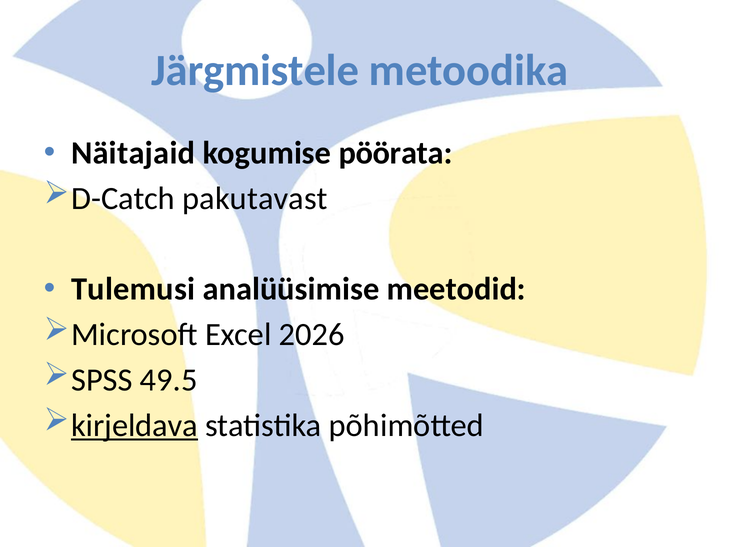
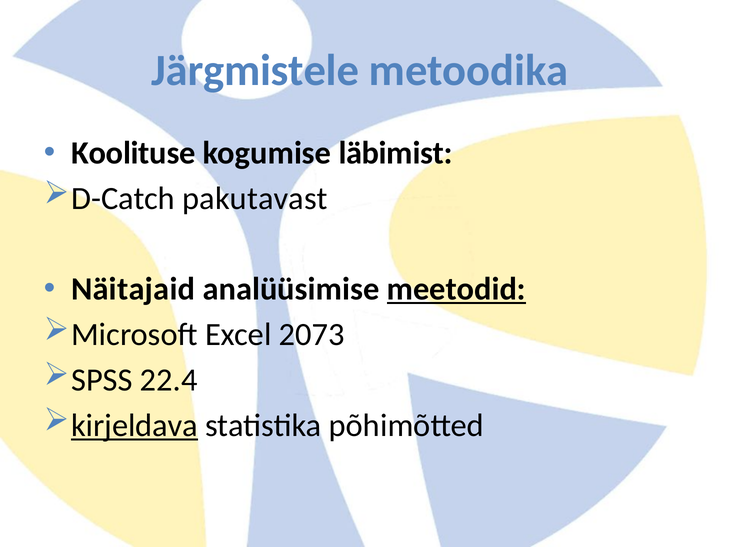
Näitajaid: Näitajaid -> Koolituse (133, 153)
pöörata: pöörata -> läbimist (396, 153)
Tulemusi: Tulemusi -> Näitajaid (133, 289)
meetodid underline: none -> present (456, 289)
2026: 2026 -> 2073 (312, 335)
49.5: 49.5 -> 22.4 (169, 380)
